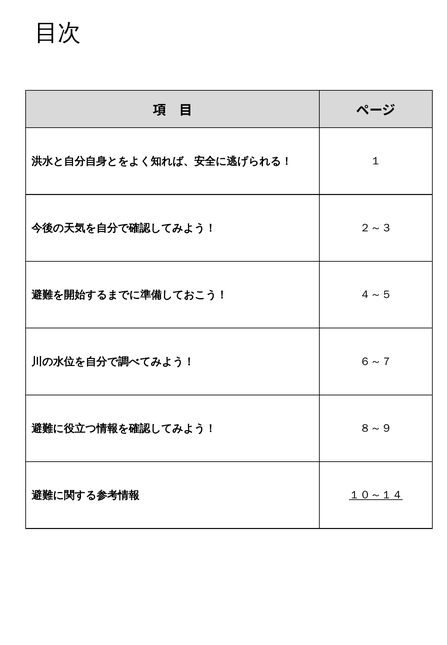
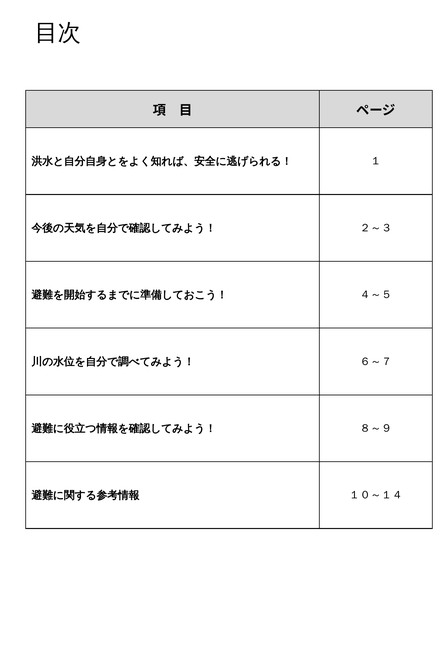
１０～１４ underline: present -> none (376, 496)
